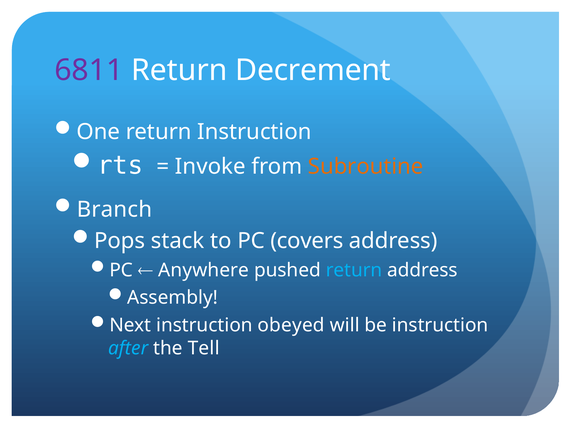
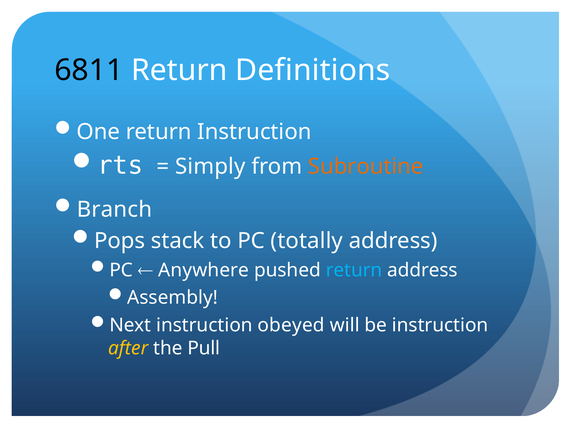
6811 colour: purple -> black (89, 70)
Decrement: Decrement -> Definitions (313, 70)
Invoke: Invoke -> Simply (210, 166)
covers: covers -> totally (307, 241)
after colour: light blue -> yellow (128, 348)
Tell: Tell -> Pull (204, 348)
